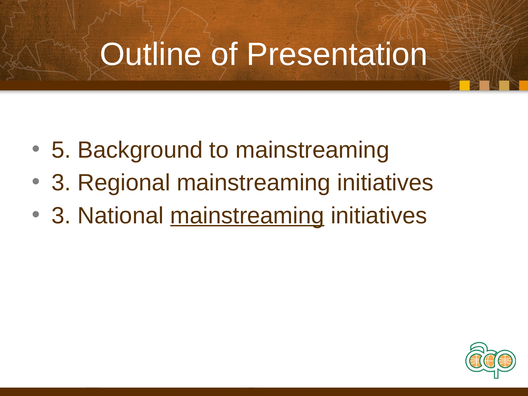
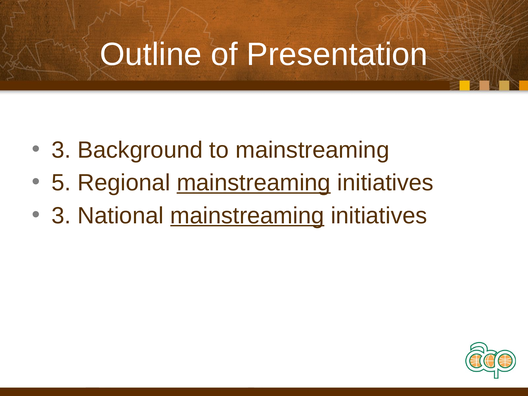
5: 5 -> 3 (61, 150)
3: 3 -> 5 (61, 183)
mainstreaming underline: none -> present (254, 183)
